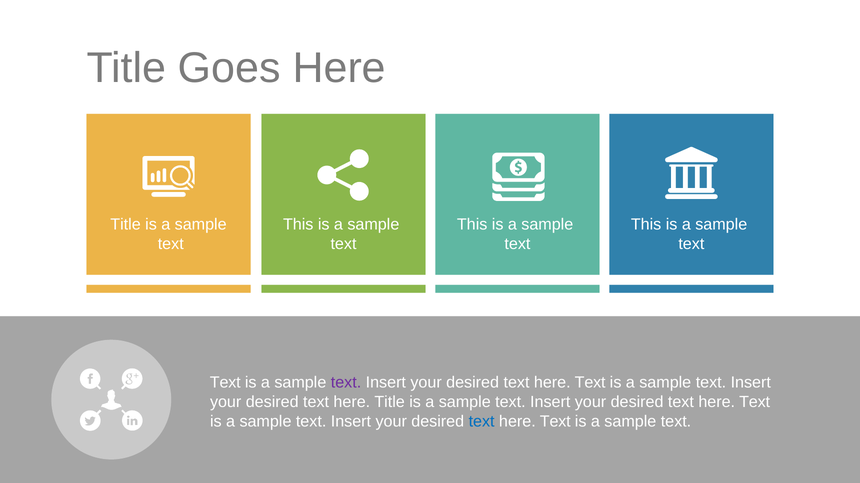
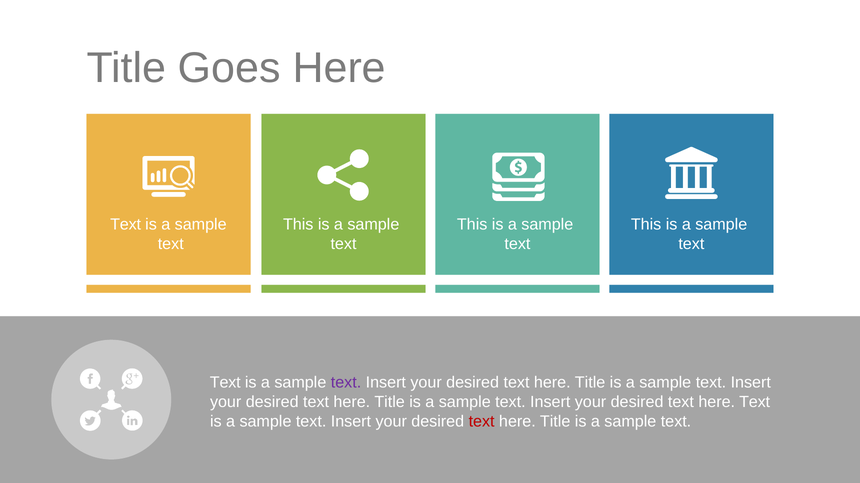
Title: Title -> Text (126, 225)
Text: Text -> Title (590, 383)
text colour: blue -> red (482, 422)
Text: Text -> Title (555, 422)
